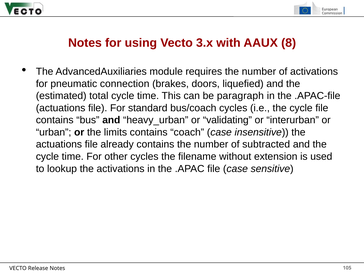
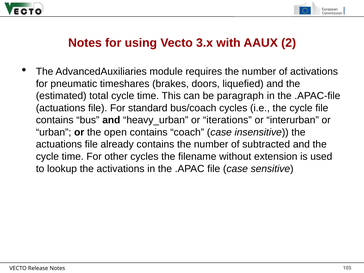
8: 8 -> 2 (289, 43)
connection: connection -> timeshares (125, 84)
validating: validating -> iterations (227, 120)
limits: limits -> open (115, 132)
